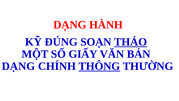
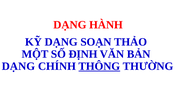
KỸ ĐÚNG: ĐÚNG -> DẠNG (61, 42)
THẢO underline: present -> none (131, 42)
GIẤY: GIẤY -> ĐỊNH (83, 54)
